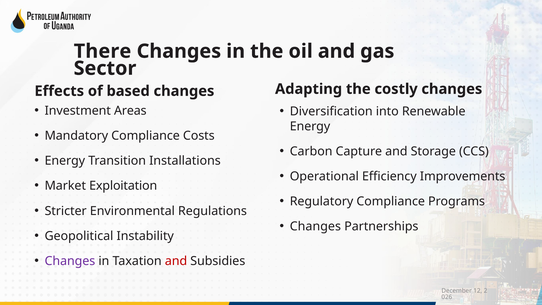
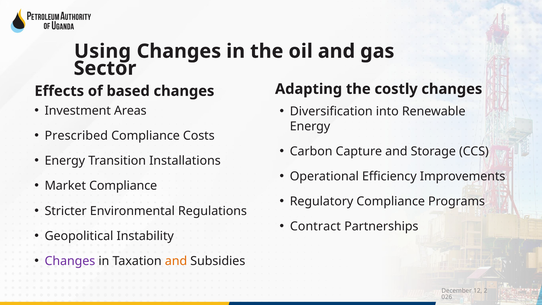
There: There -> Using (103, 51)
Mandatory: Mandatory -> Prescribed (76, 136)
Market Exploitation: Exploitation -> Compliance (123, 186)
Changes: Changes -> Contract (315, 226)
and colour: red -> orange (176, 261)
